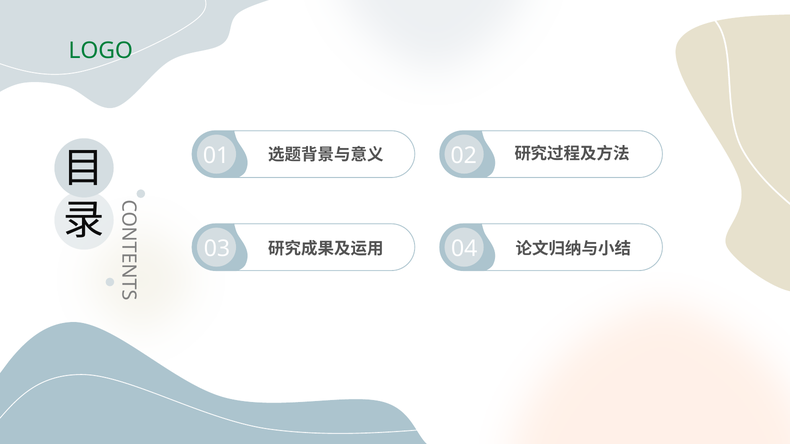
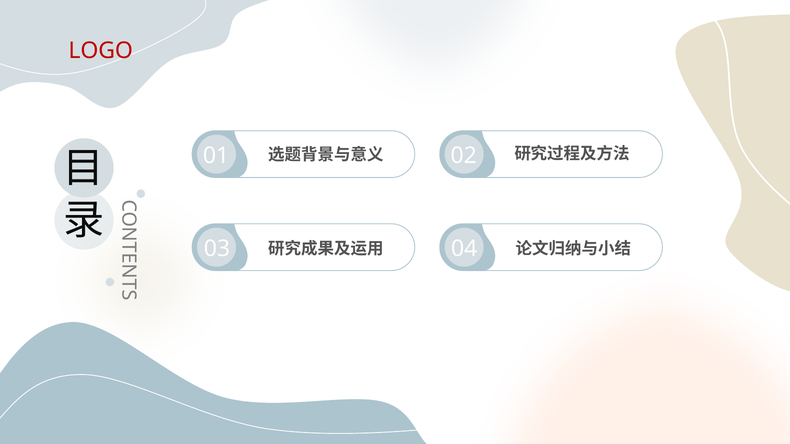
LOGO colour: green -> red (101, 51)
